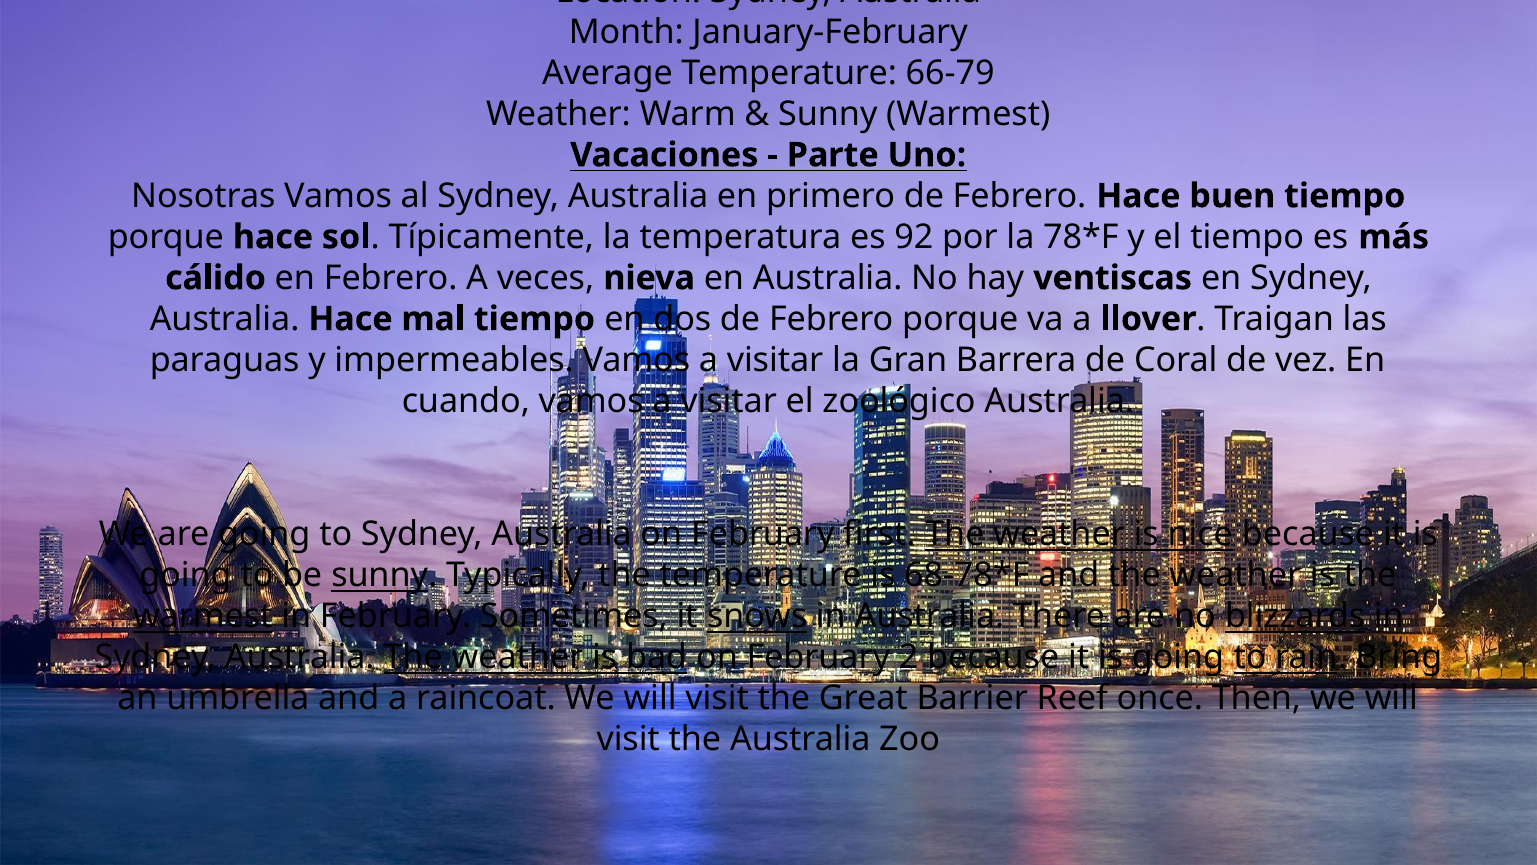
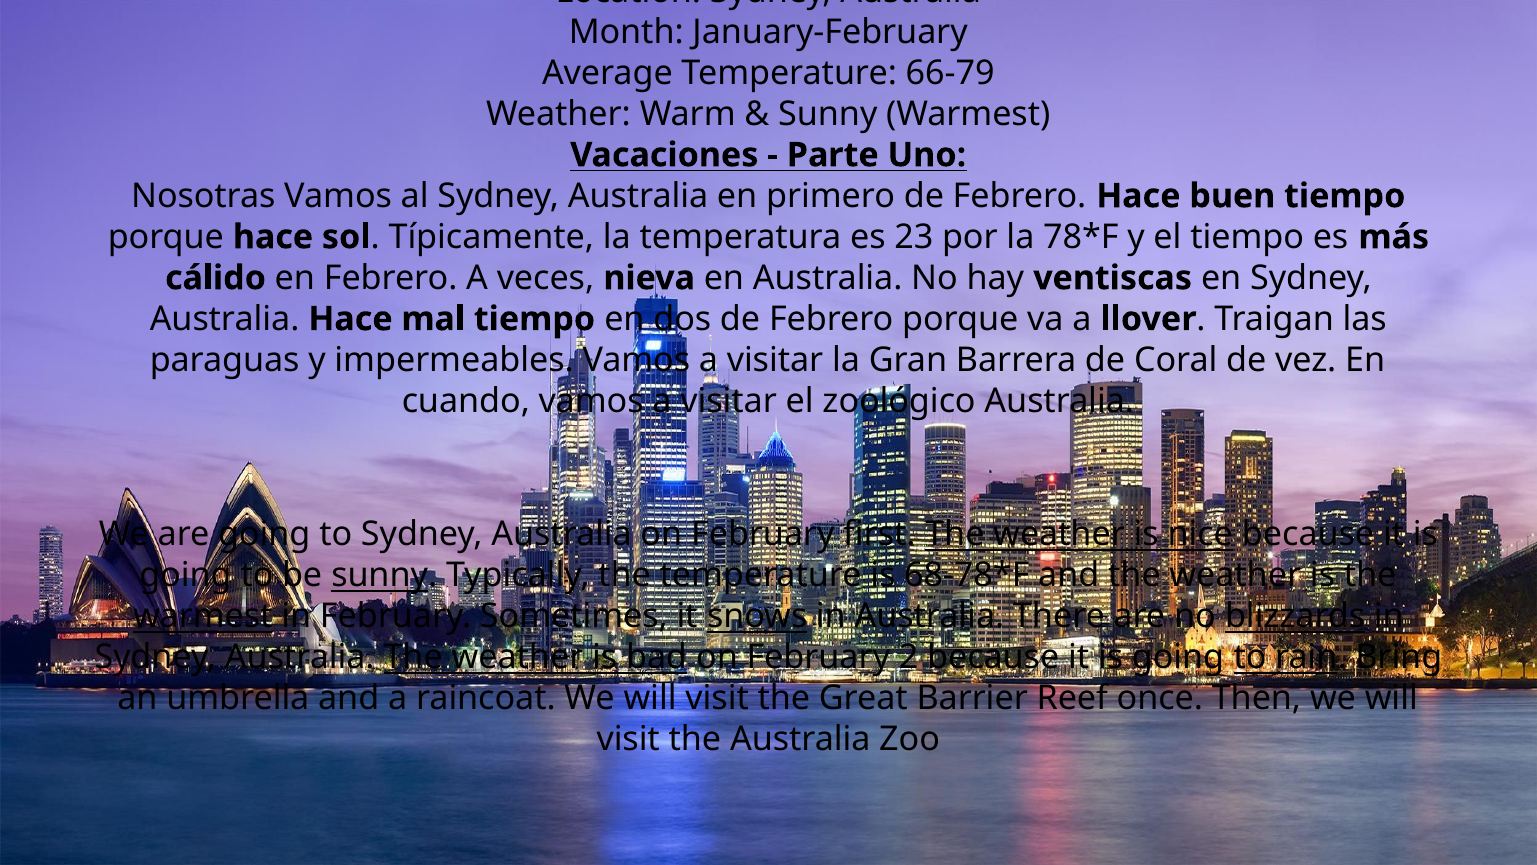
92: 92 -> 23 (914, 237)
